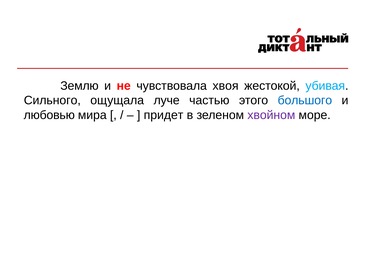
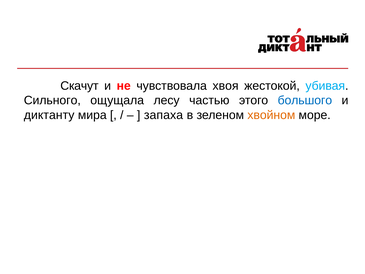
Землю: Землю -> Скачут (79, 86)
луче: луче -> лесу (167, 100)
любовью: любовью -> диктанту (49, 115)
придет: придет -> запаха (163, 115)
хвойном colour: purple -> orange (271, 115)
